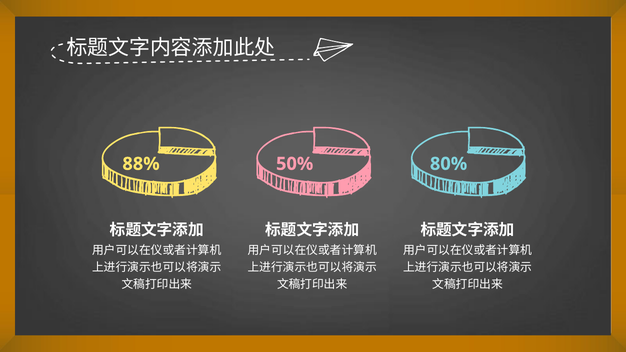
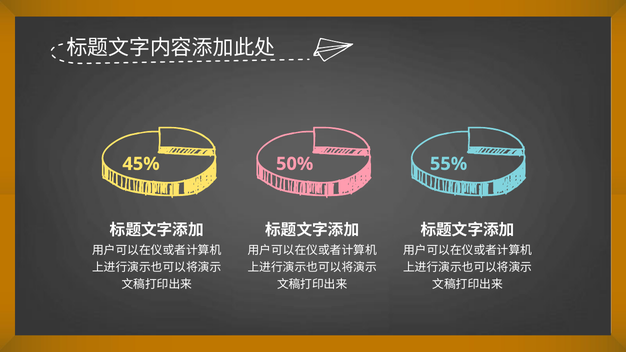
88%: 88% -> 45% (141, 164)
80%: 80% -> 55% (449, 164)
